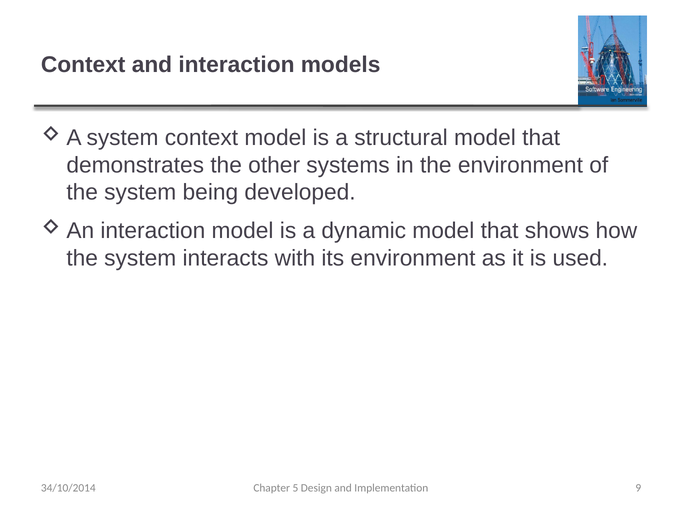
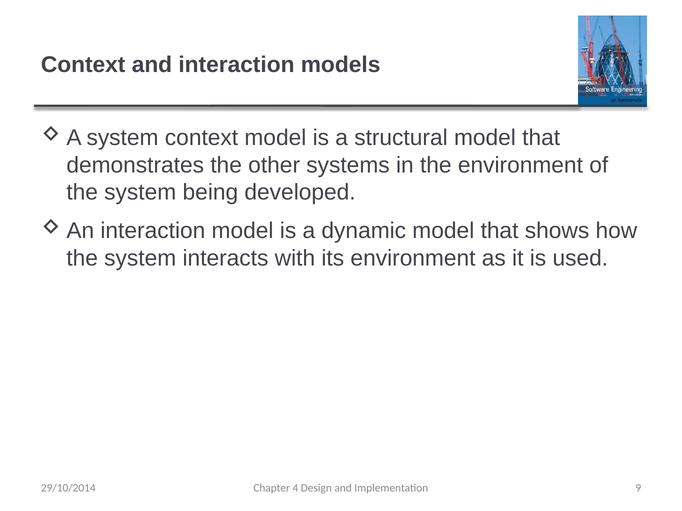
5: 5 -> 4 (295, 488)
34/10/2014: 34/10/2014 -> 29/10/2014 (68, 488)
